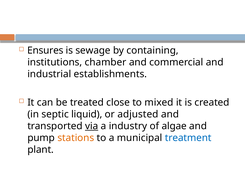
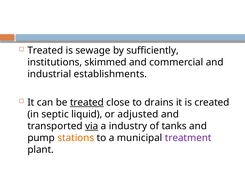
Ensures: Ensures -> Treated (45, 51)
containing: containing -> sufficiently (153, 51)
chamber: chamber -> skimmed (106, 63)
treated underline: none -> present (87, 103)
mixed: mixed -> drains (159, 103)
algae: algae -> tanks (174, 127)
treatment colour: blue -> purple (188, 138)
